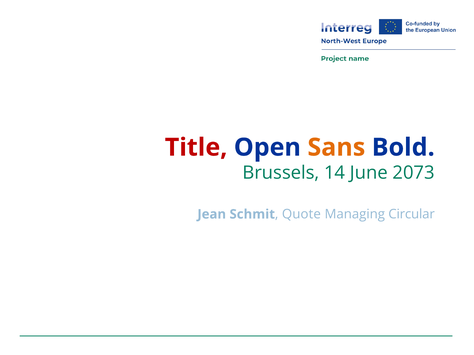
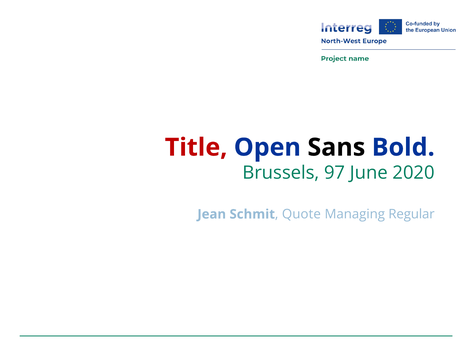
Sans colour: orange -> black (336, 148)
14: 14 -> 97 (335, 173)
2073: 2073 -> 2020 (414, 173)
Circular: Circular -> Regular (412, 215)
